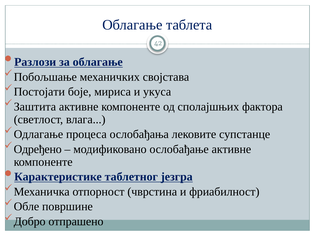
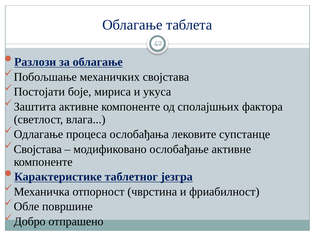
Одређено: Одређено -> Својстава (38, 149)
